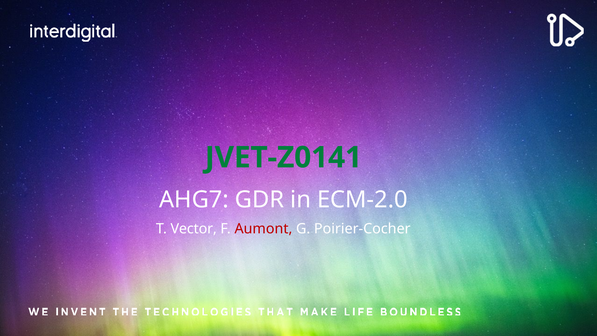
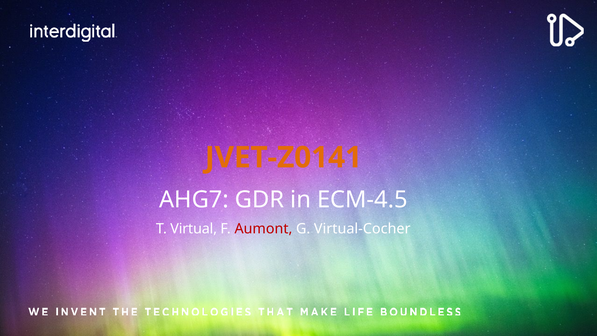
JVET-Z0141 colour: green -> orange (283, 157)
ECM-2.0: ECM-2.0 -> ECM-4.5 (362, 200)
Vector: Vector -> Virtual (194, 229)
Poirier-Cocher: Poirier-Cocher -> Virtual-Cocher (362, 229)
